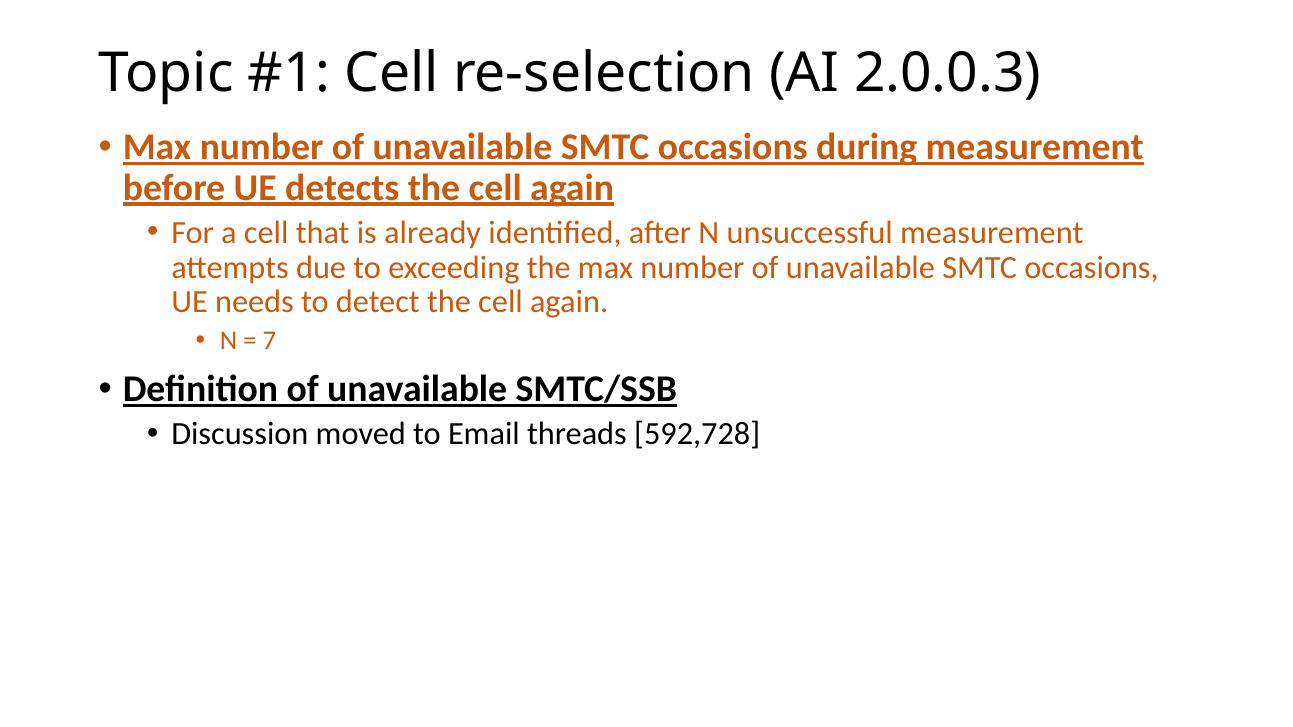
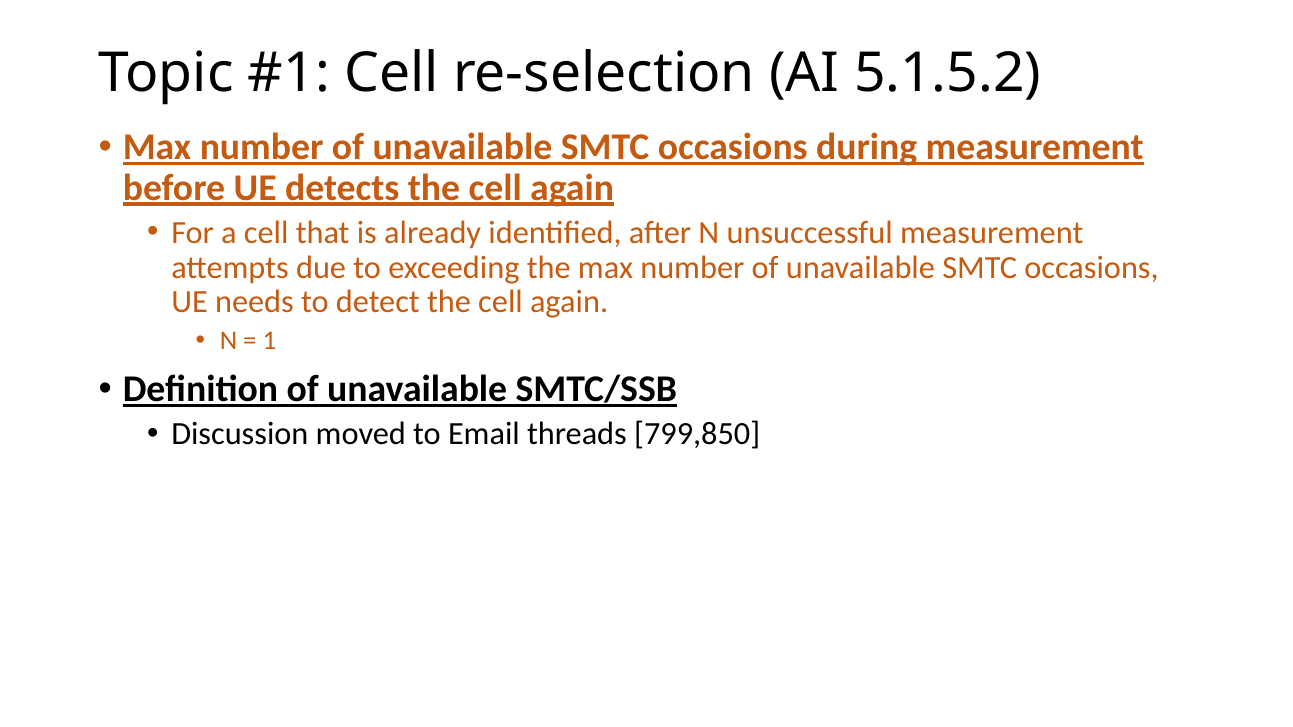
2.0.0.3: 2.0.0.3 -> 5.1.5.2 (948, 73)
7: 7 -> 1 (270, 341)
592,728: 592,728 -> 799,850 (697, 434)
